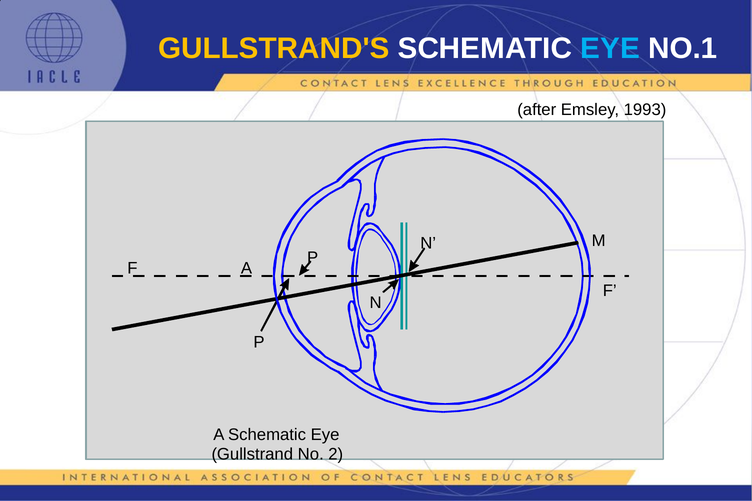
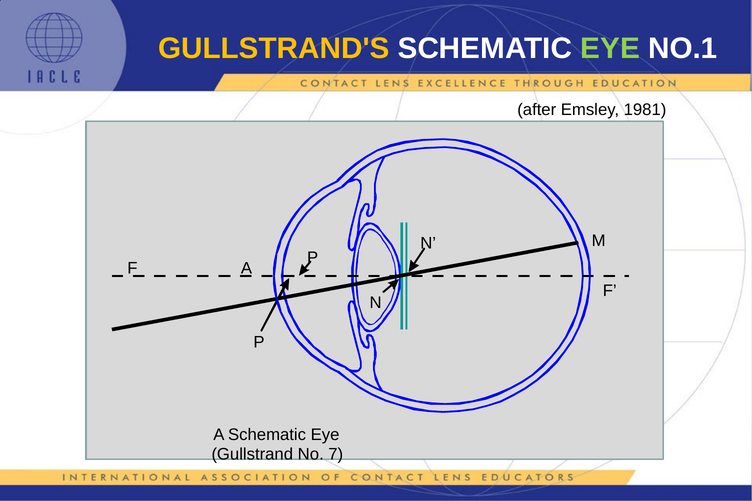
EYE colour: light blue -> light green (610, 49)
1993: 1993 -> 1981 (645, 110)
2: 2 -> 7 (336, 455)
